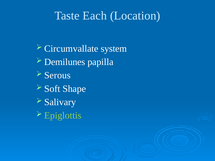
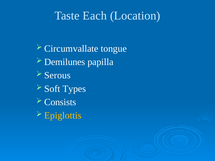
system: system -> tongue (114, 49)
Shape: Shape -> Types (74, 89)
Salivary: Salivary -> Consists (60, 102)
Epiglottis colour: light green -> yellow (63, 116)
